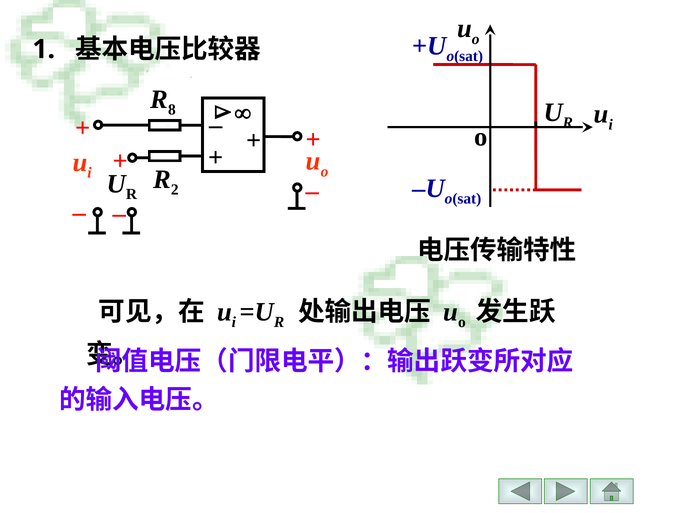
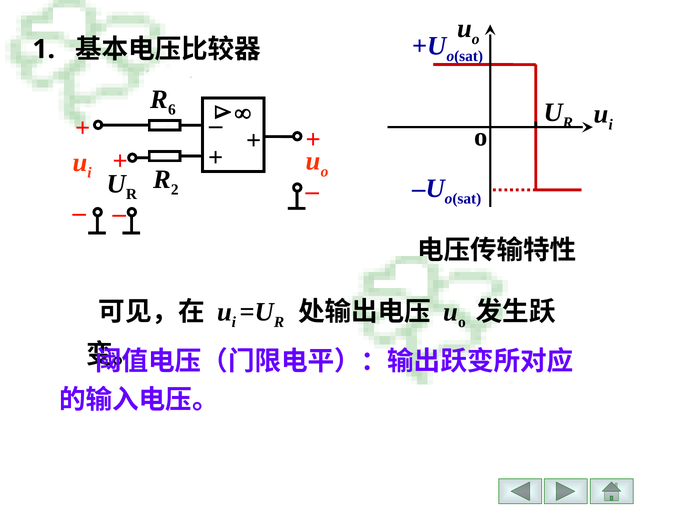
8: 8 -> 6 (172, 110)
